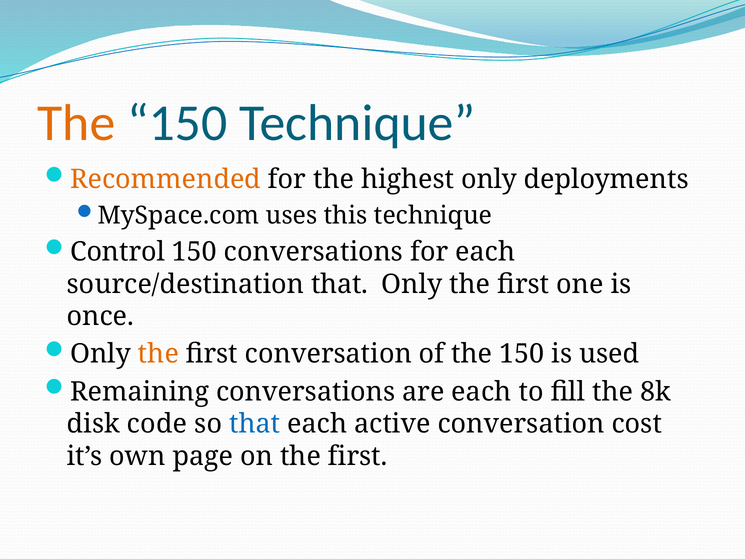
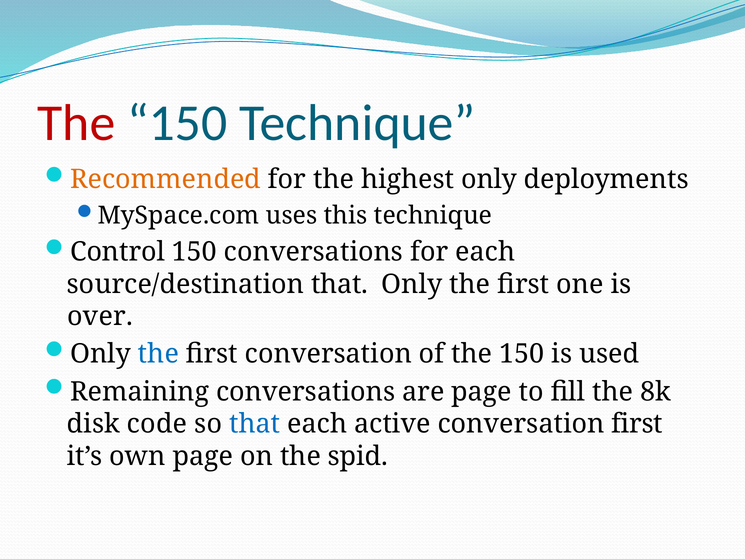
The colour: orange -> red (76, 123)
once: once -> over (100, 316)
the colour: orange -> blue (158, 354)
are each: each -> page (482, 392)
conversation cost: cost -> first (637, 424)
on the first: first -> spid (358, 456)
